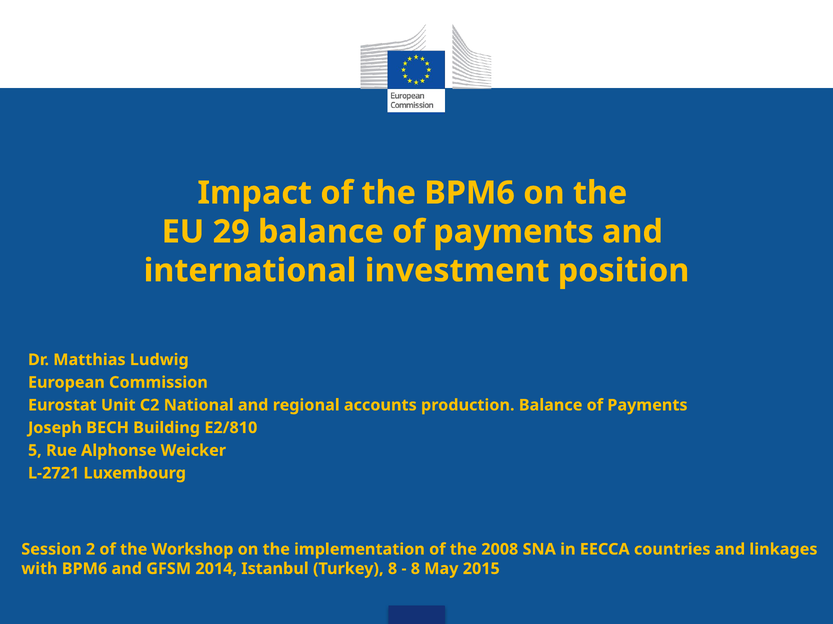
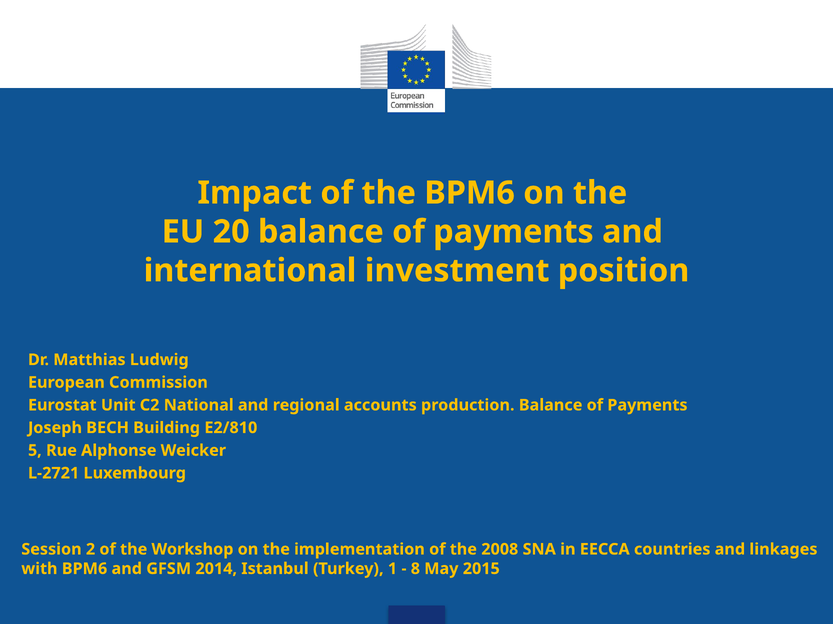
29: 29 -> 20 (231, 232)
Turkey 8: 8 -> 1 (393, 569)
